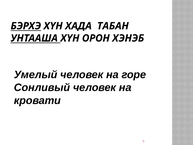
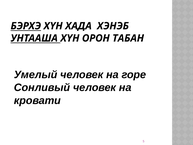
ТАБАН: ТАБАН -> ХЭНЭБ (113, 26)
ХЭНЭБ: ХЭНЭБ -> ТАБАН (128, 38)
